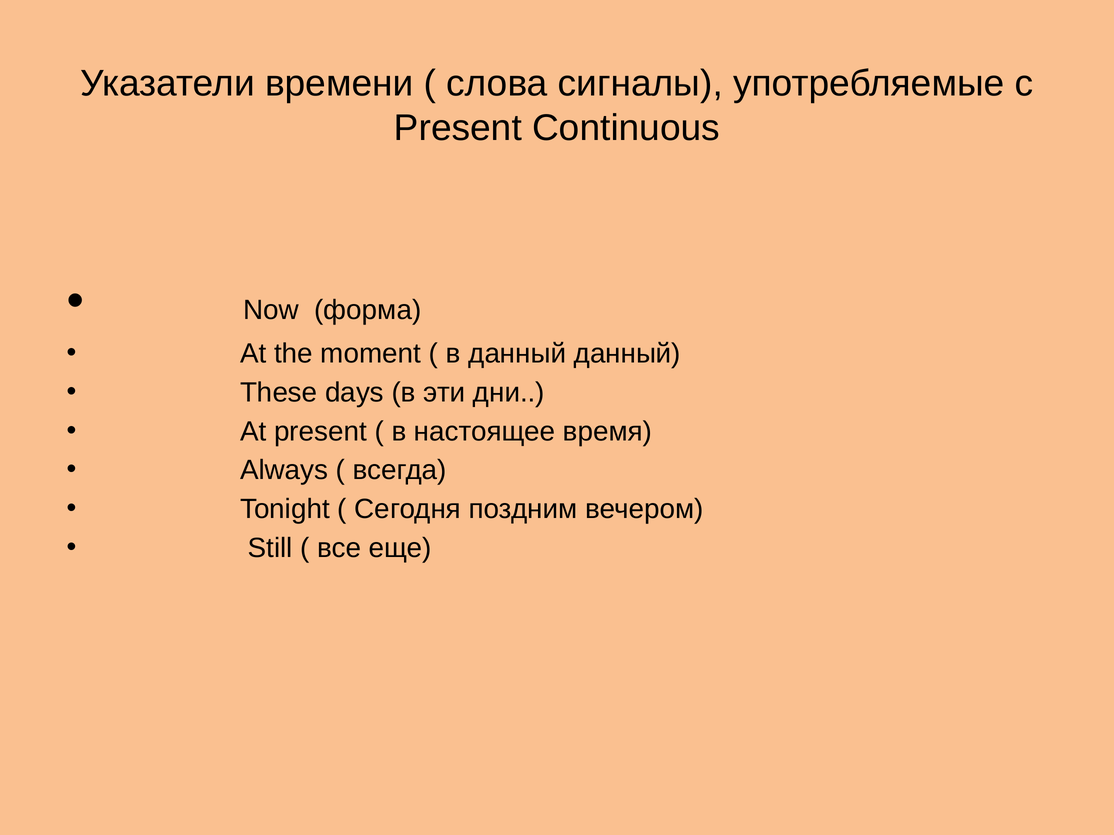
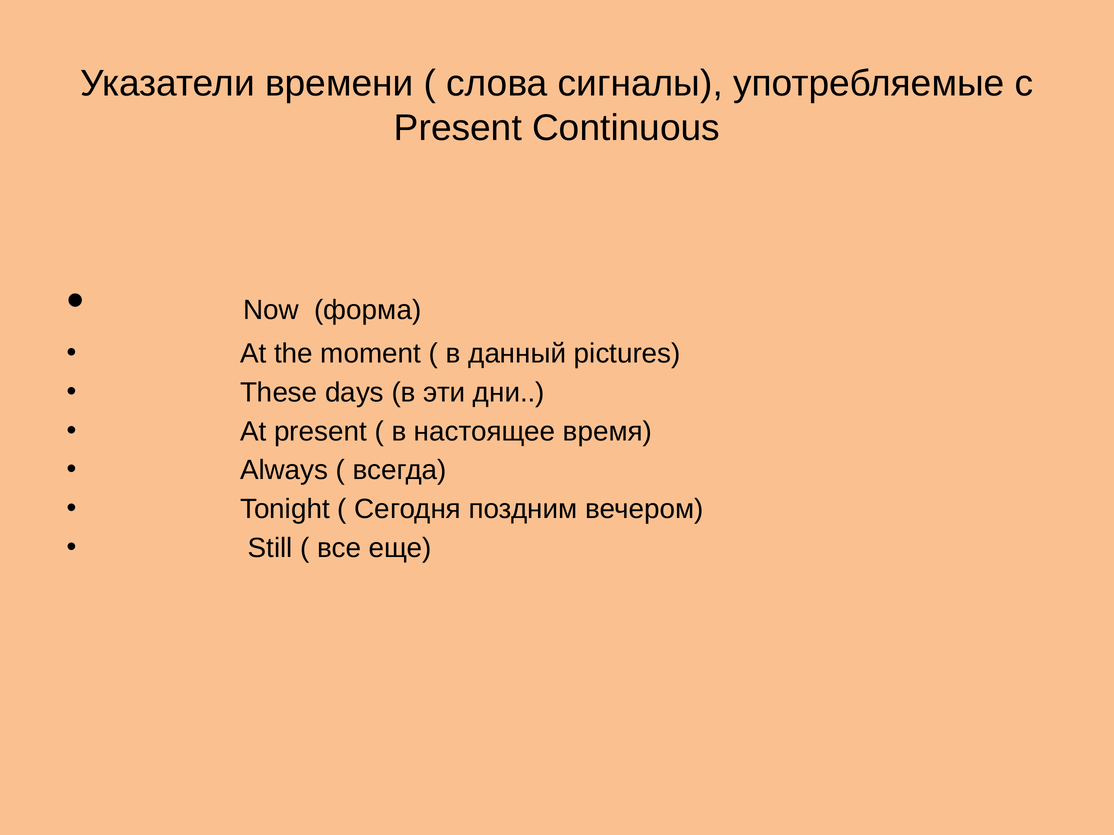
данный данный: данный -> pictures (627, 354)
